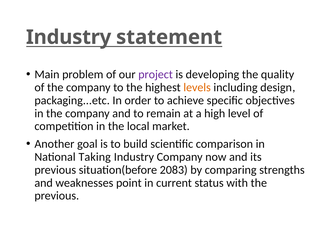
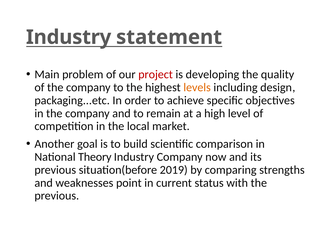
project colour: purple -> red (156, 74)
Taking: Taking -> Theory (95, 157)
2083: 2083 -> 2019 (174, 170)
